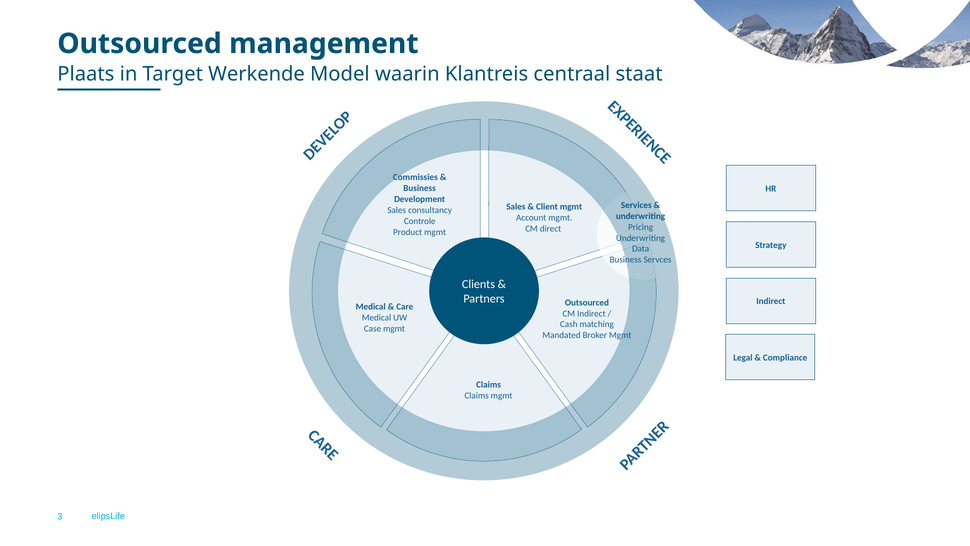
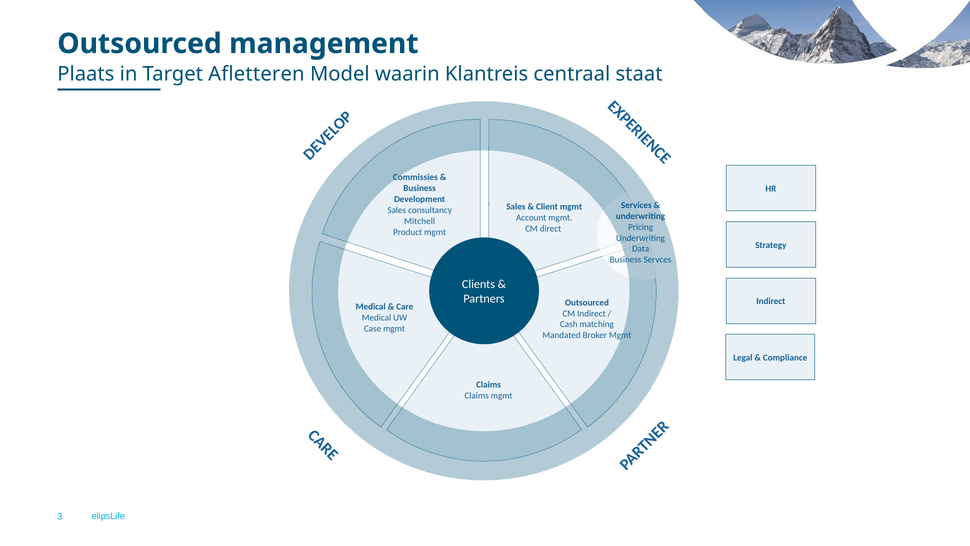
Werkende: Werkende -> Afletteren (256, 74)
Controle: Controle -> Mitchell (420, 221)
